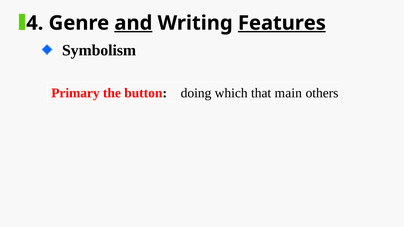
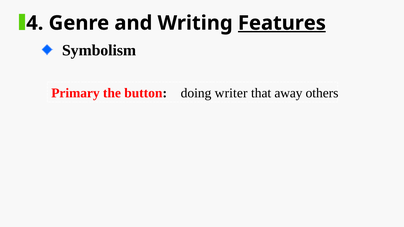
and underline: present -> none (133, 23)
which: which -> writer (231, 93)
main: main -> away (288, 93)
